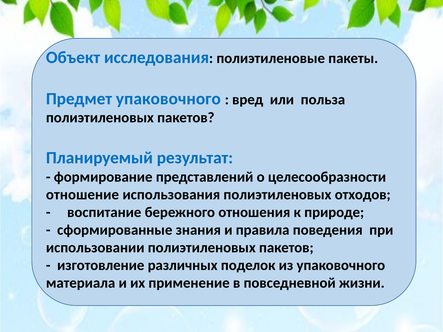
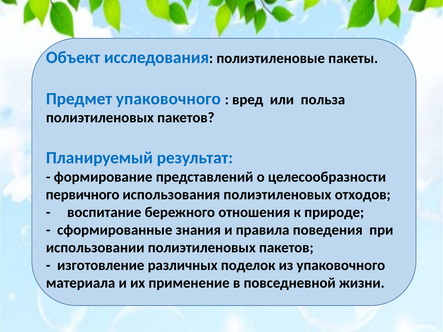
отношение: отношение -> первичного (83, 195)
